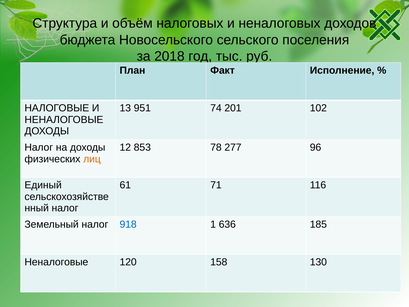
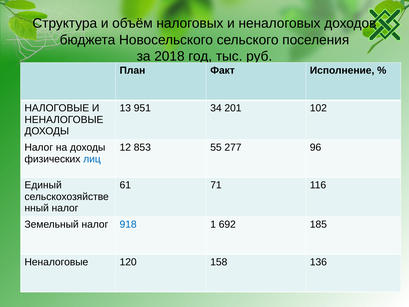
74: 74 -> 34 (216, 108)
78: 78 -> 55 (216, 147)
лиц colour: orange -> blue (92, 159)
636: 636 -> 692 (227, 224)
130: 130 -> 136 (318, 262)
